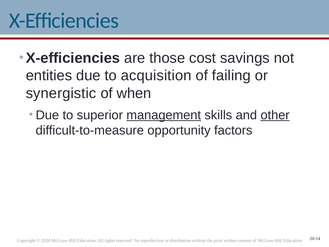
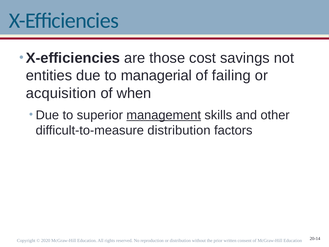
acquisition: acquisition -> managerial (156, 76)
synergistic: synergistic -> acquisition (61, 93)
other underline: present -> none (275, 115)
difficult-to-measure opportunity: opportunity -> distribution (179, 130)
